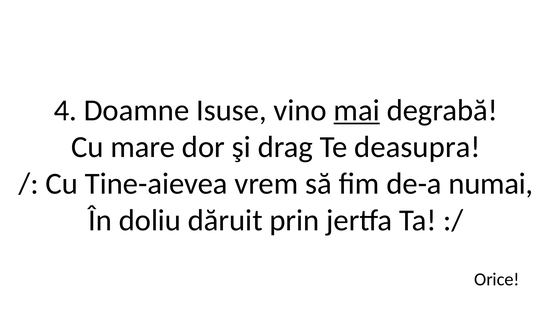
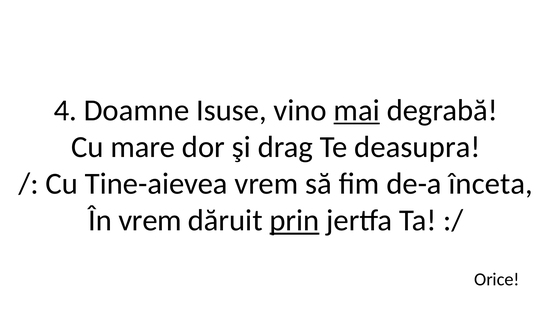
numai: numai -> înceta (491, 184)
În doliu: doliu -> vrem (150, 221)
prin underline: none -> present (294, 221)
